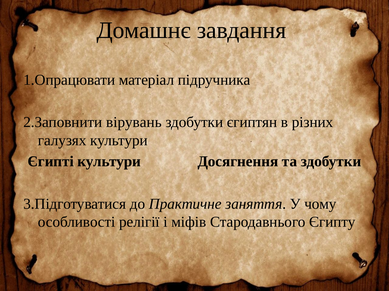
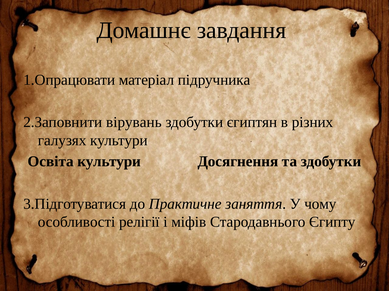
Єгипті: Єгипті -> Освіта (51, 162)
